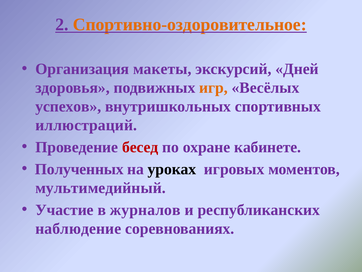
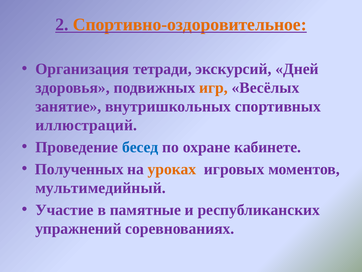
макеты: макеты -> тетради (162, 69)
успехов: успехов -> занятие (68, 106)
бесед colour: red -> blue (140, 147)
уроках colour: black -> orange (172, 169)
журналов: журналов -> памятные (145, 209)
наблюдение: наблюдение -> упражнений (78, 228)
